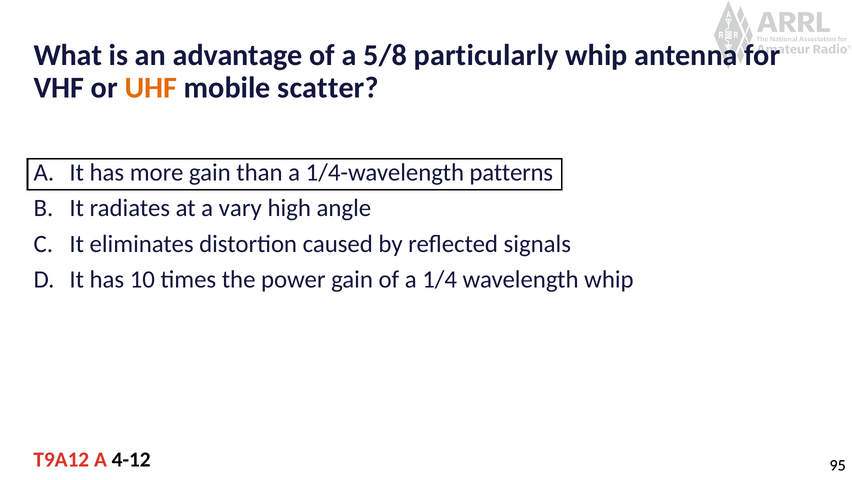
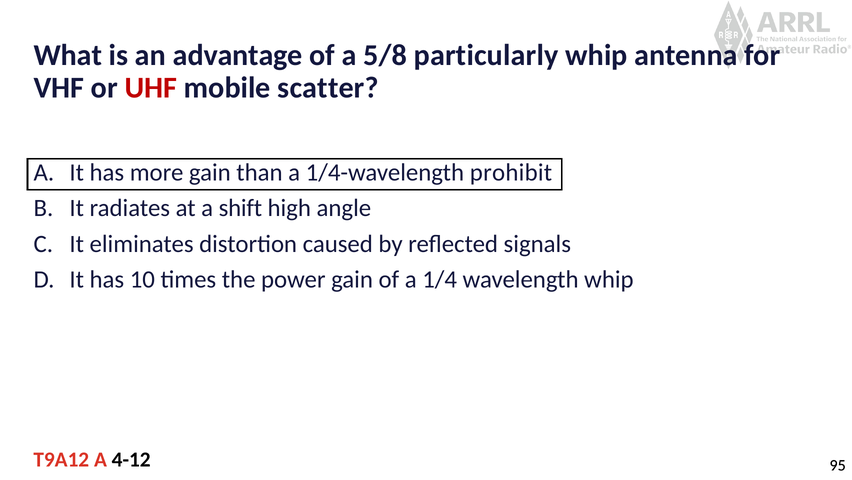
UHF colour: orange -> red (151, 88)
patterns: patterns -> prohibit (511, 172)
vary: vary -> shift (240, 208)
